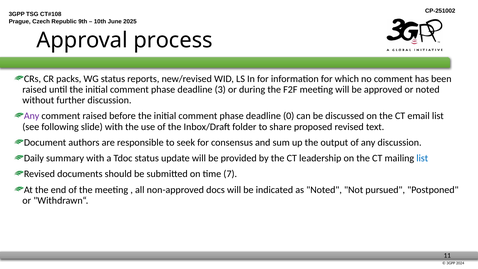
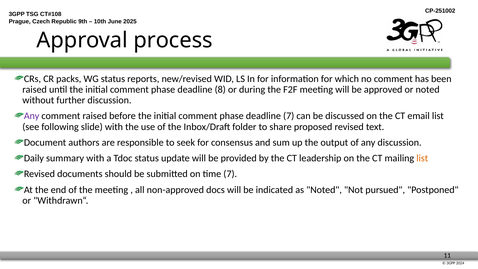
3: 3 -> 8 (220, 89)
deadline 0: 0 -> 7 (289, 116)
list colour: blue -> orange (422, 158)
